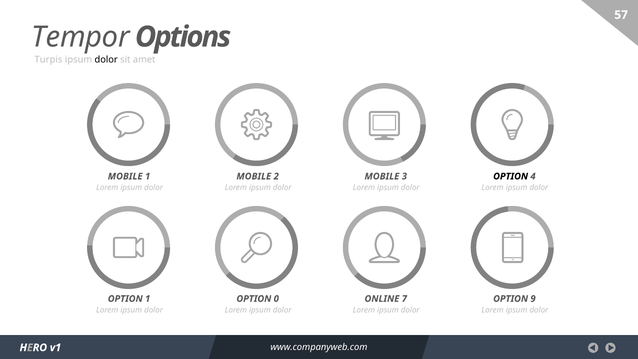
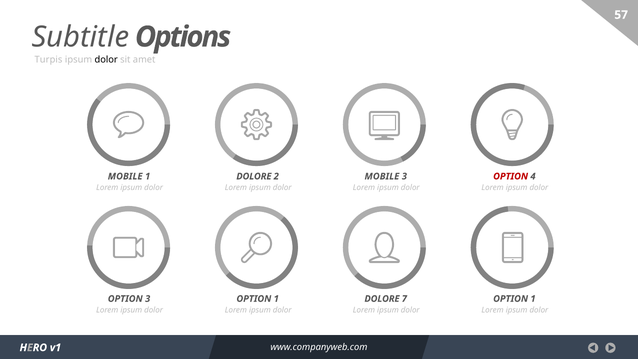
Tempor: Tempor -> Subtitle (80, 37)
MOBILE: MOBILE -> DOLORE (254, 176)
OPTION colour: black -> red (511, 176)
OPTION 1: 1 -> 3 (148, 299)
0: 0 -> 1 (276, 299)
ONLINE: ONLINE -> DOLORE (382, 299)
9: 9 -> 1 (533, 299)
